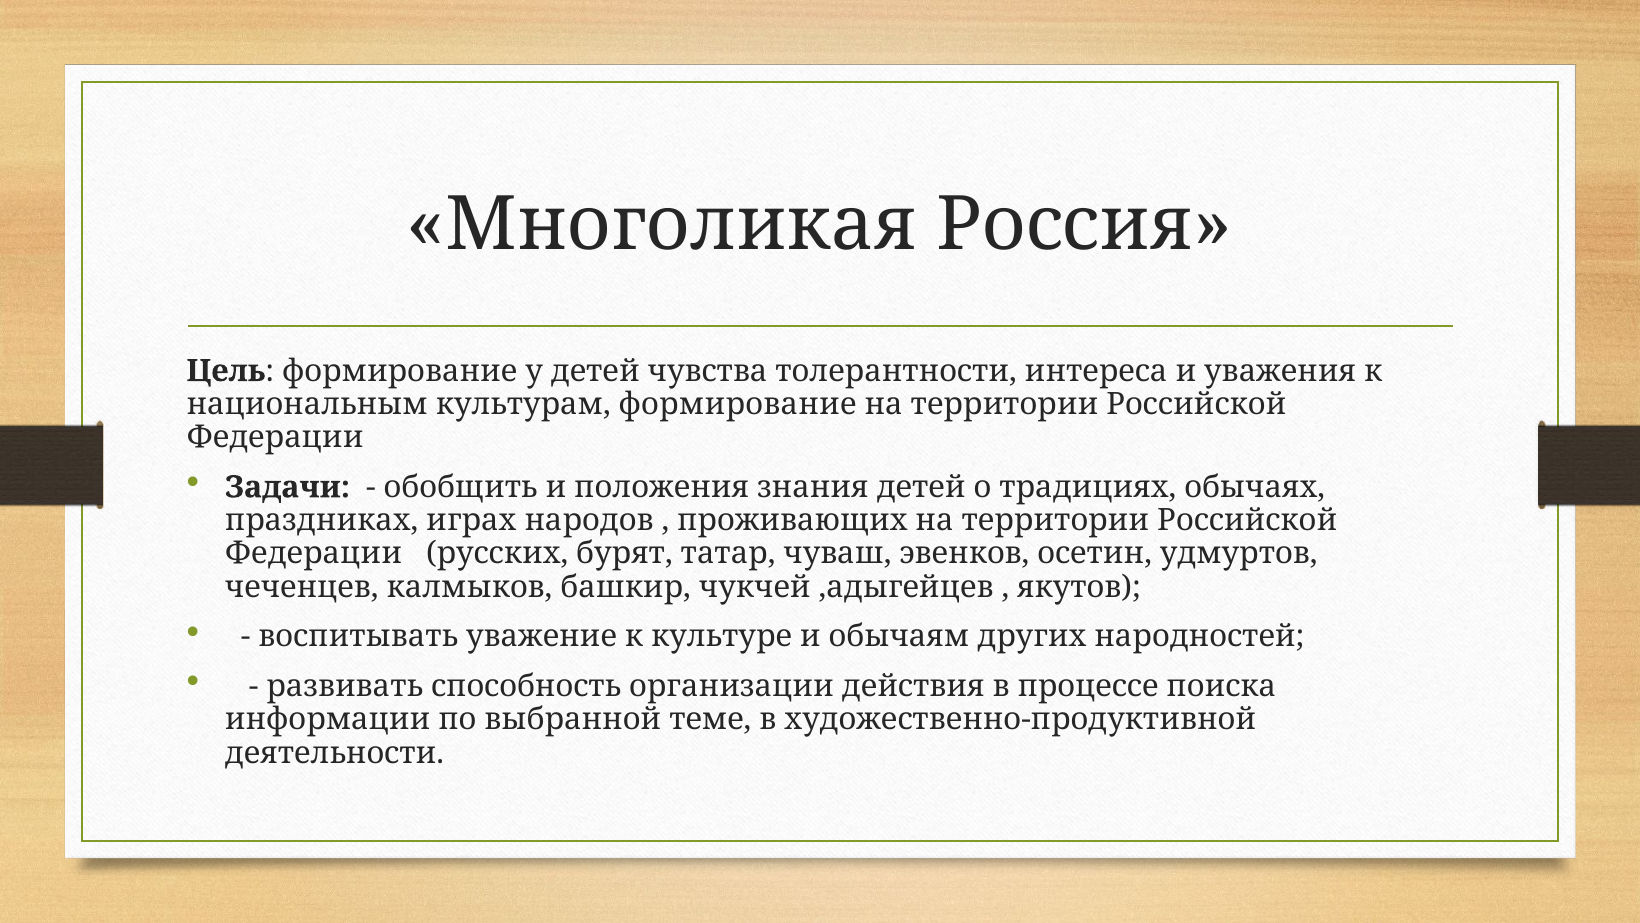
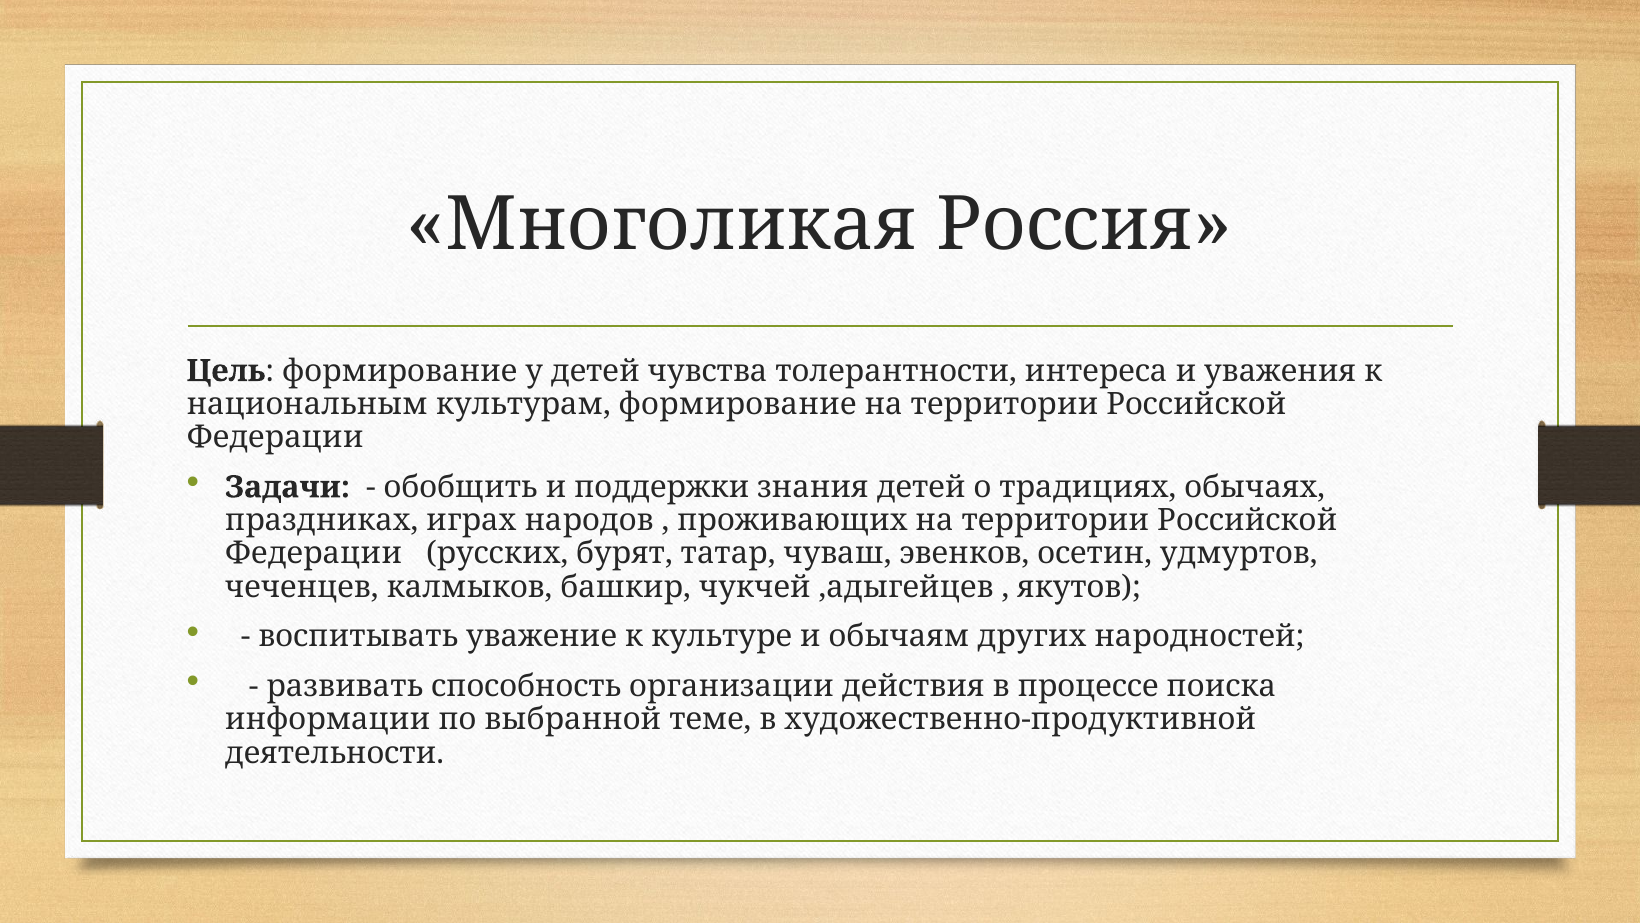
положения: положения -> поддержки (662, 487)
